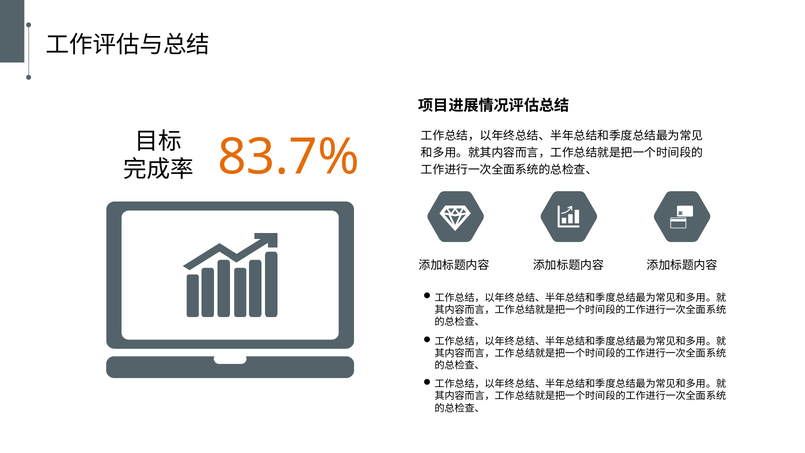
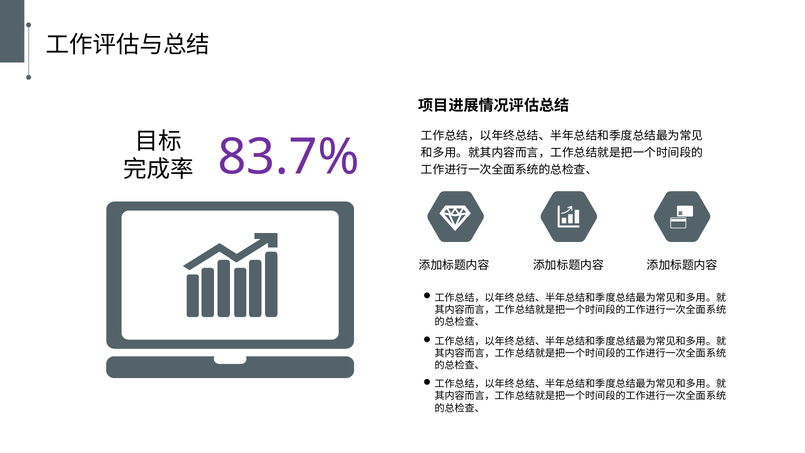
83.7% colour: orange -> purple (289, 157)
